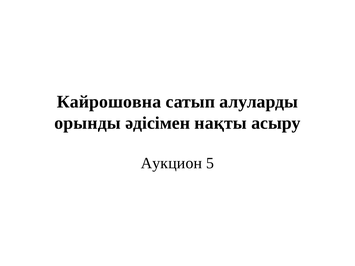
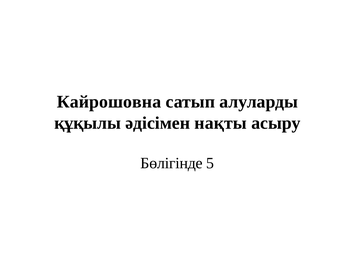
орынды: орынды -> құқылы (88, 123)
Аукцион: Аукцион -> Бөлігінде (172, 163)
